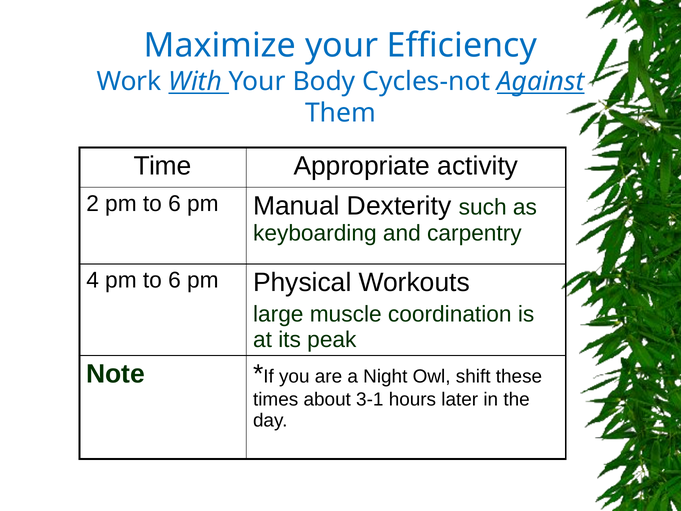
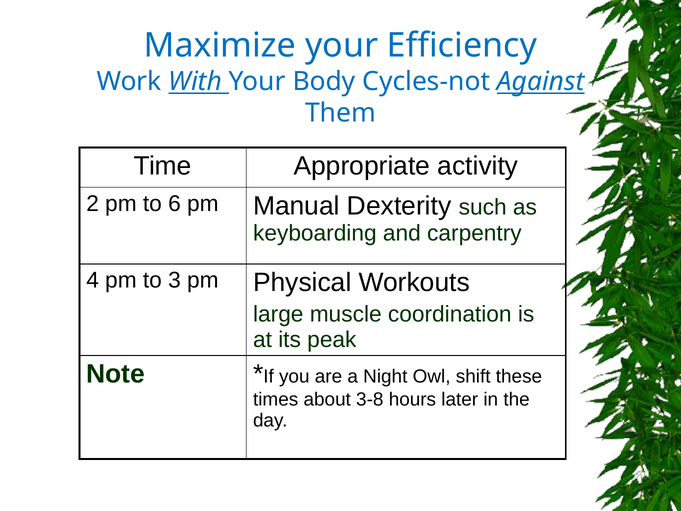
4 pm to 6: 6 -> 3 (174, 280)
3-1: 3-1 -> 3-8 (370, 399)
